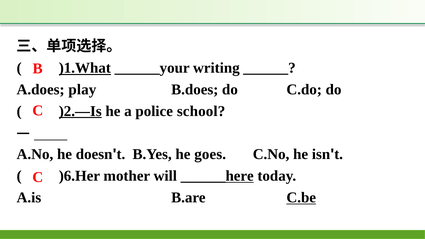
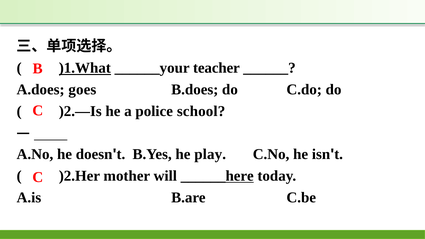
writing: writing -> teacher (216, 68)
play: play -> goes (82, 90)
)2.—Is underline: present -> none (80, 111)
goes: goes -> play (210, 154)
)6.Her: )6.Her -> )2.Her (79, 176)
C.be underline: present -> none (301, 198)
